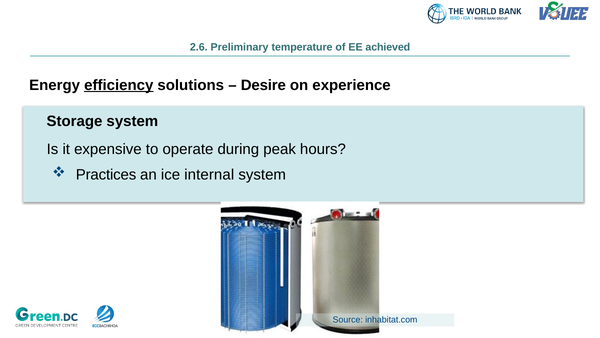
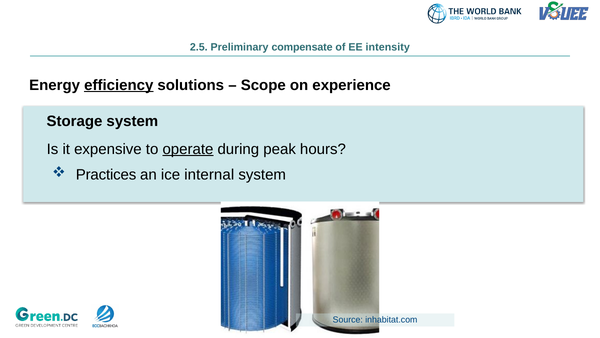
2.6: 2.6 -> 2.5 (199, 47)
temperature: temperature -> compensate (302, 47)
achieved: achieved -> intensity (388, 47)
Desire: Desire -> Scope (263, 85)
operate underline: none -> present (188, 149)
